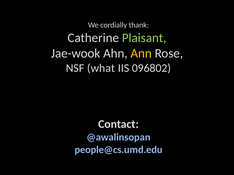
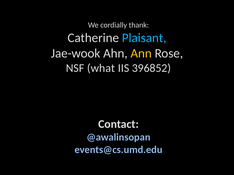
Plaisant colour: light green -> light blue (144, 38)
096802: 096802 -> 396852 (151, 68)
people@cs.umd.edu: people@cs.umd.edu -> events@cs.umd.edu (118, 150)
